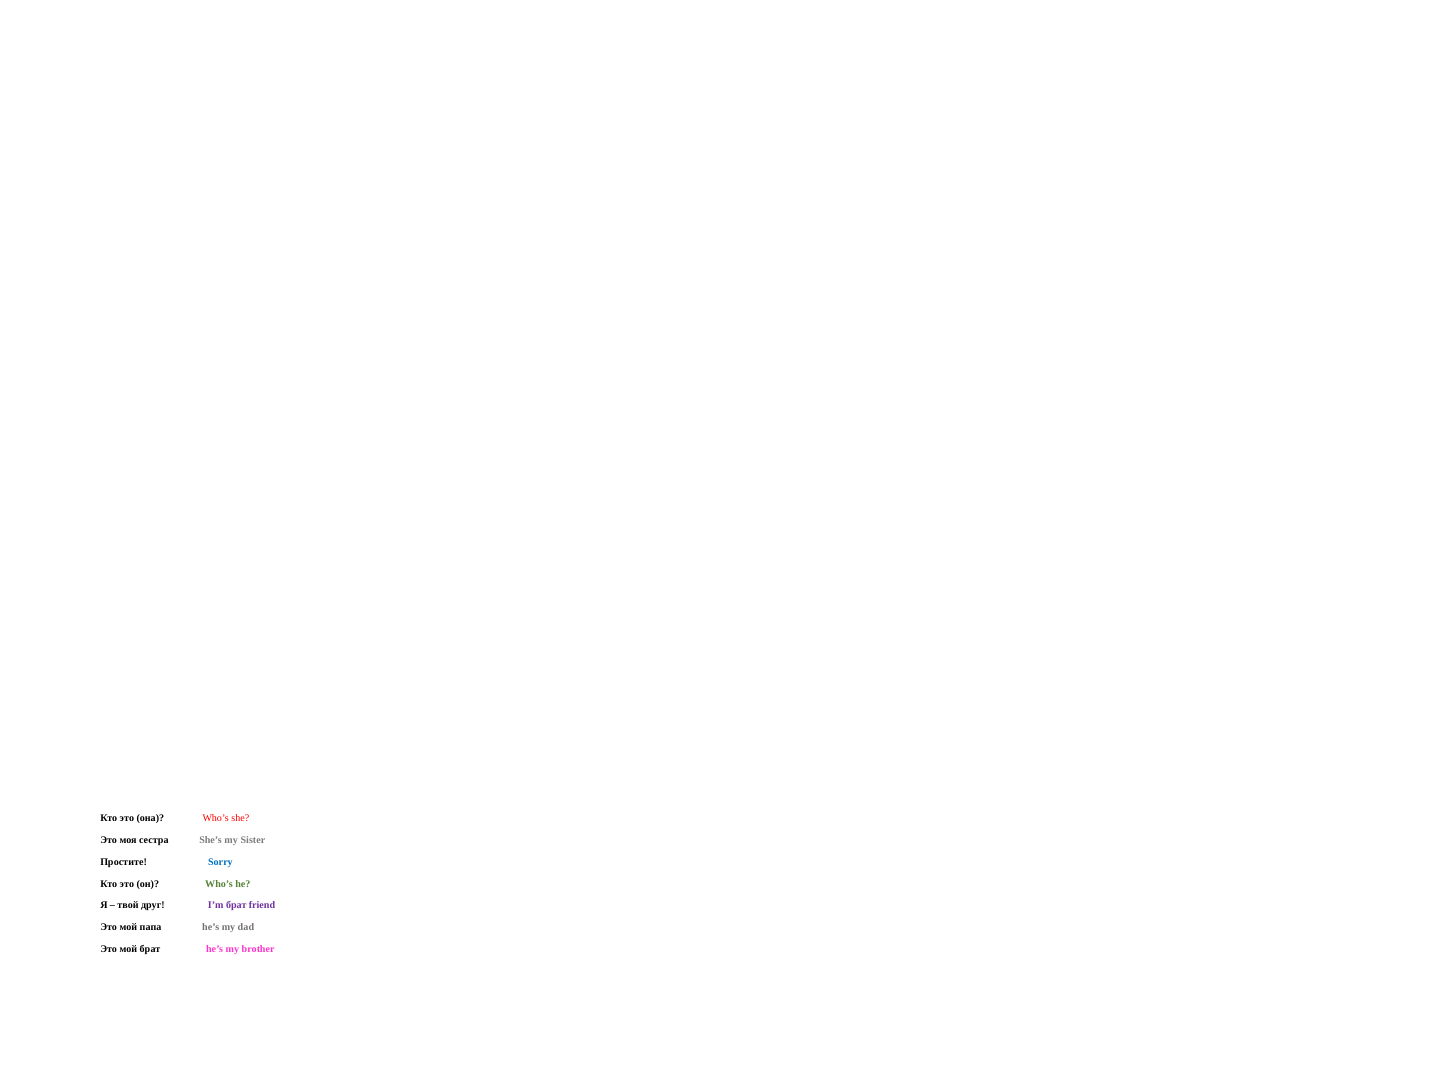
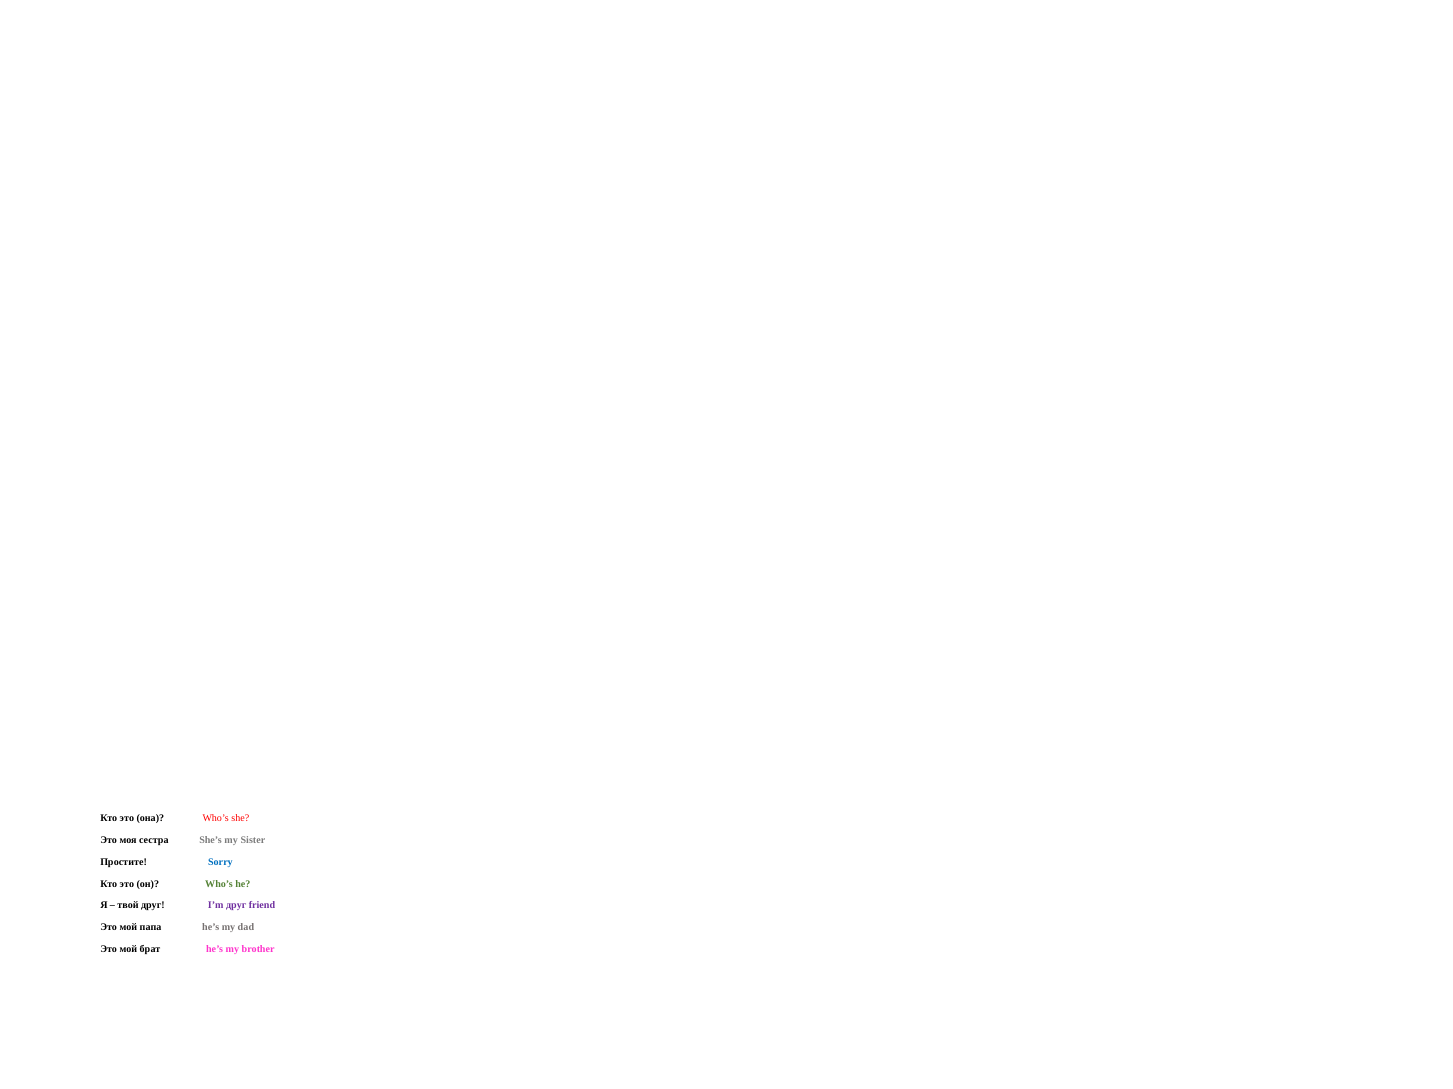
I’m брат: брат -> друг (236, 906)
